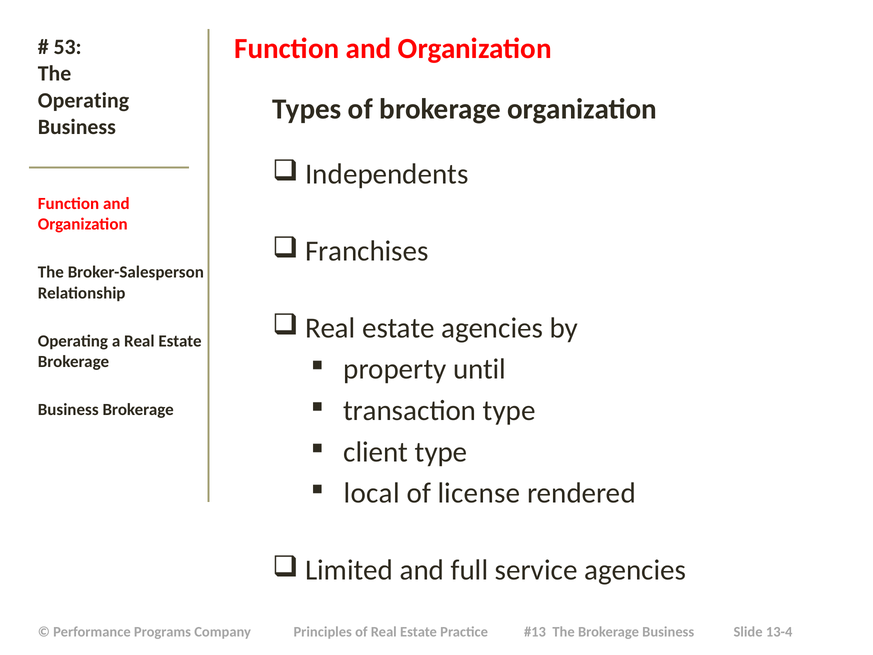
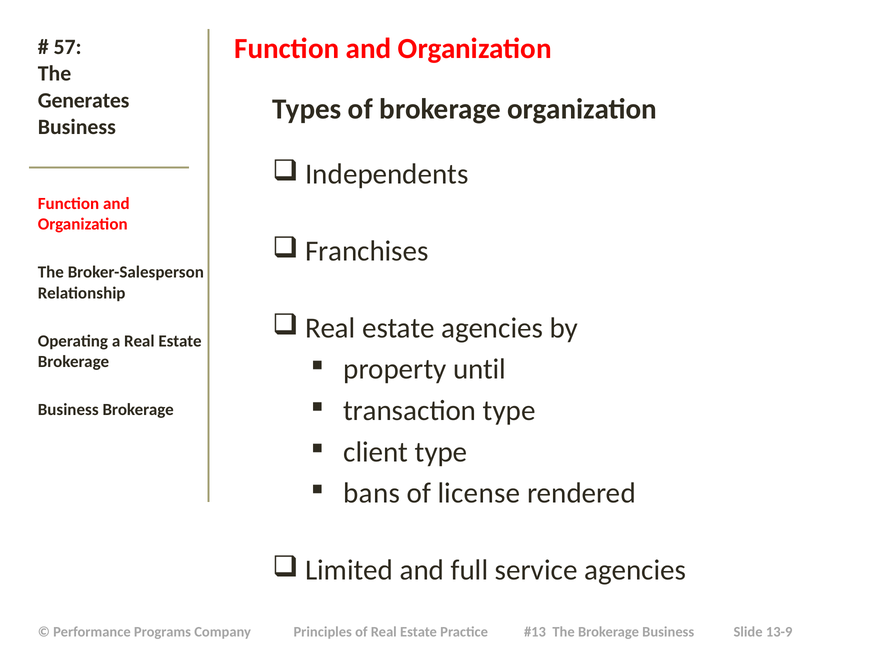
53: 53 -> 57 (68, 47)
Operating: Operating -> Generates (84, 100)
local: local -> bans (372, 493)
13-4: 13-4 -> 13-9 (779, 632)
